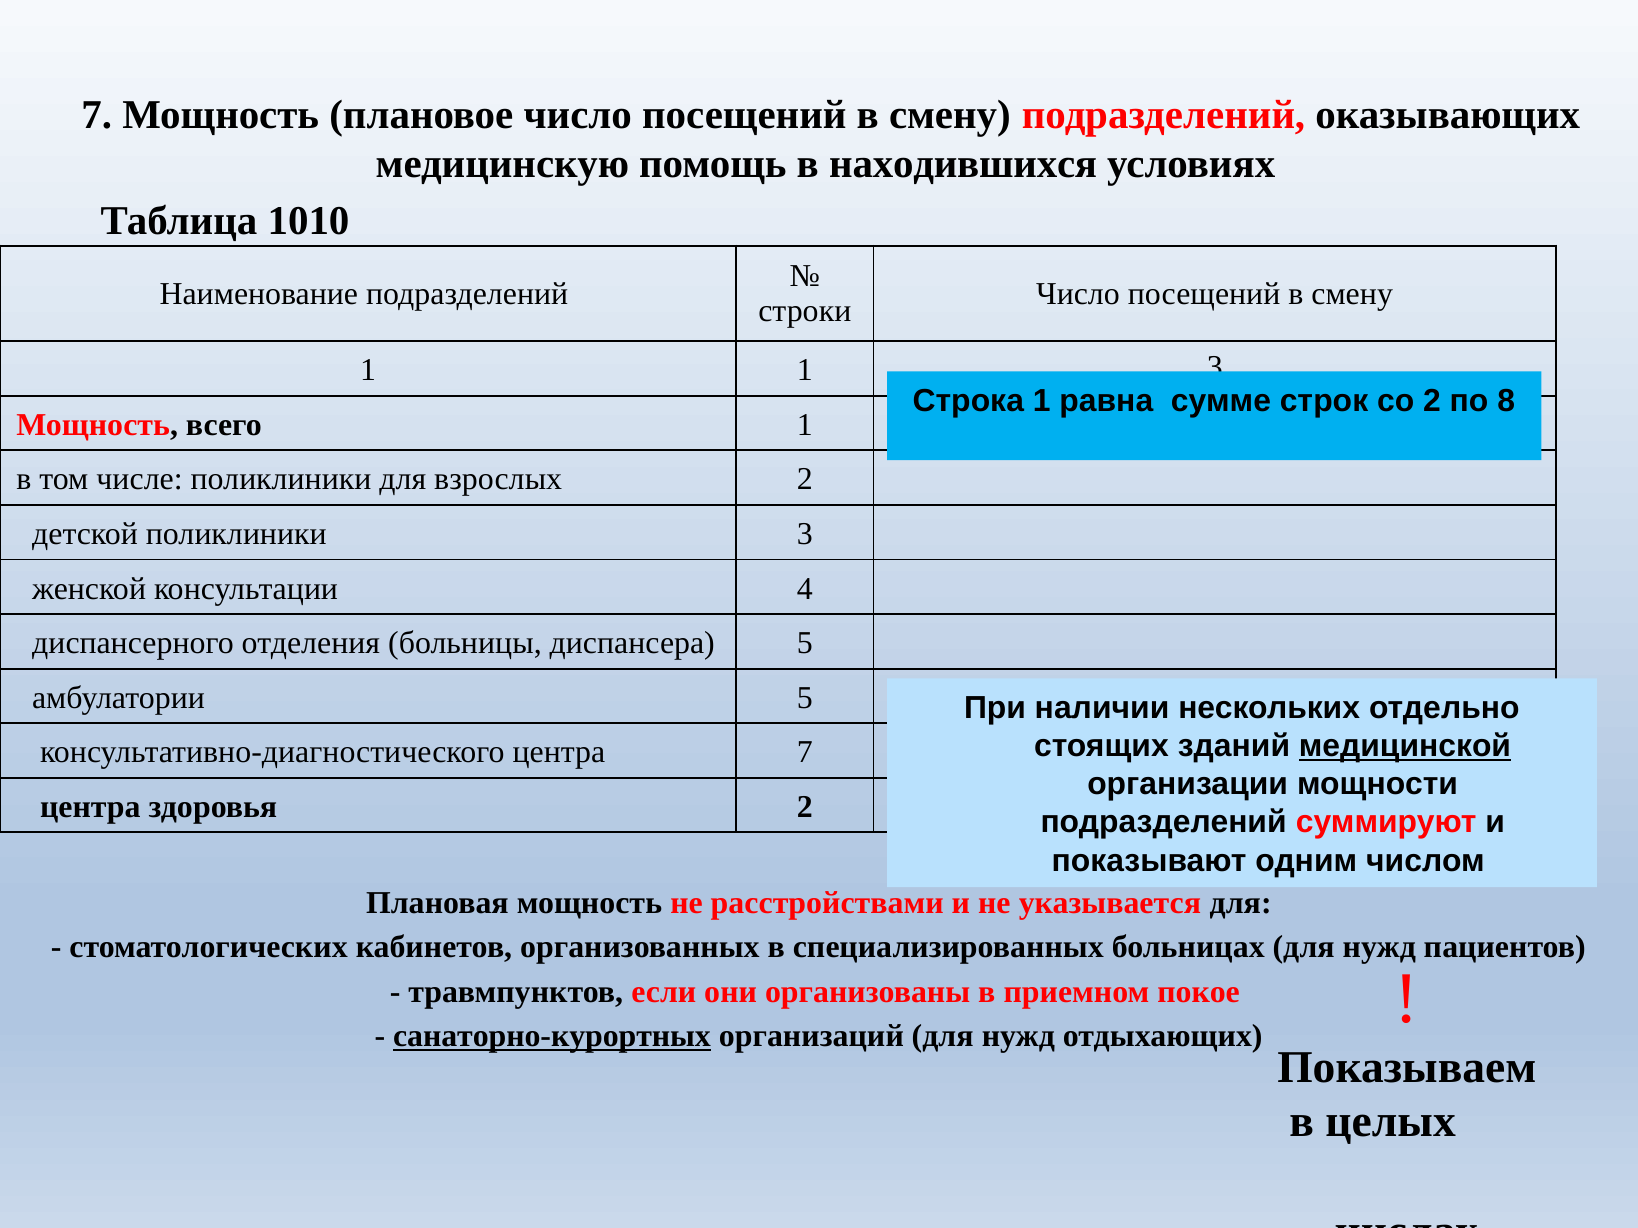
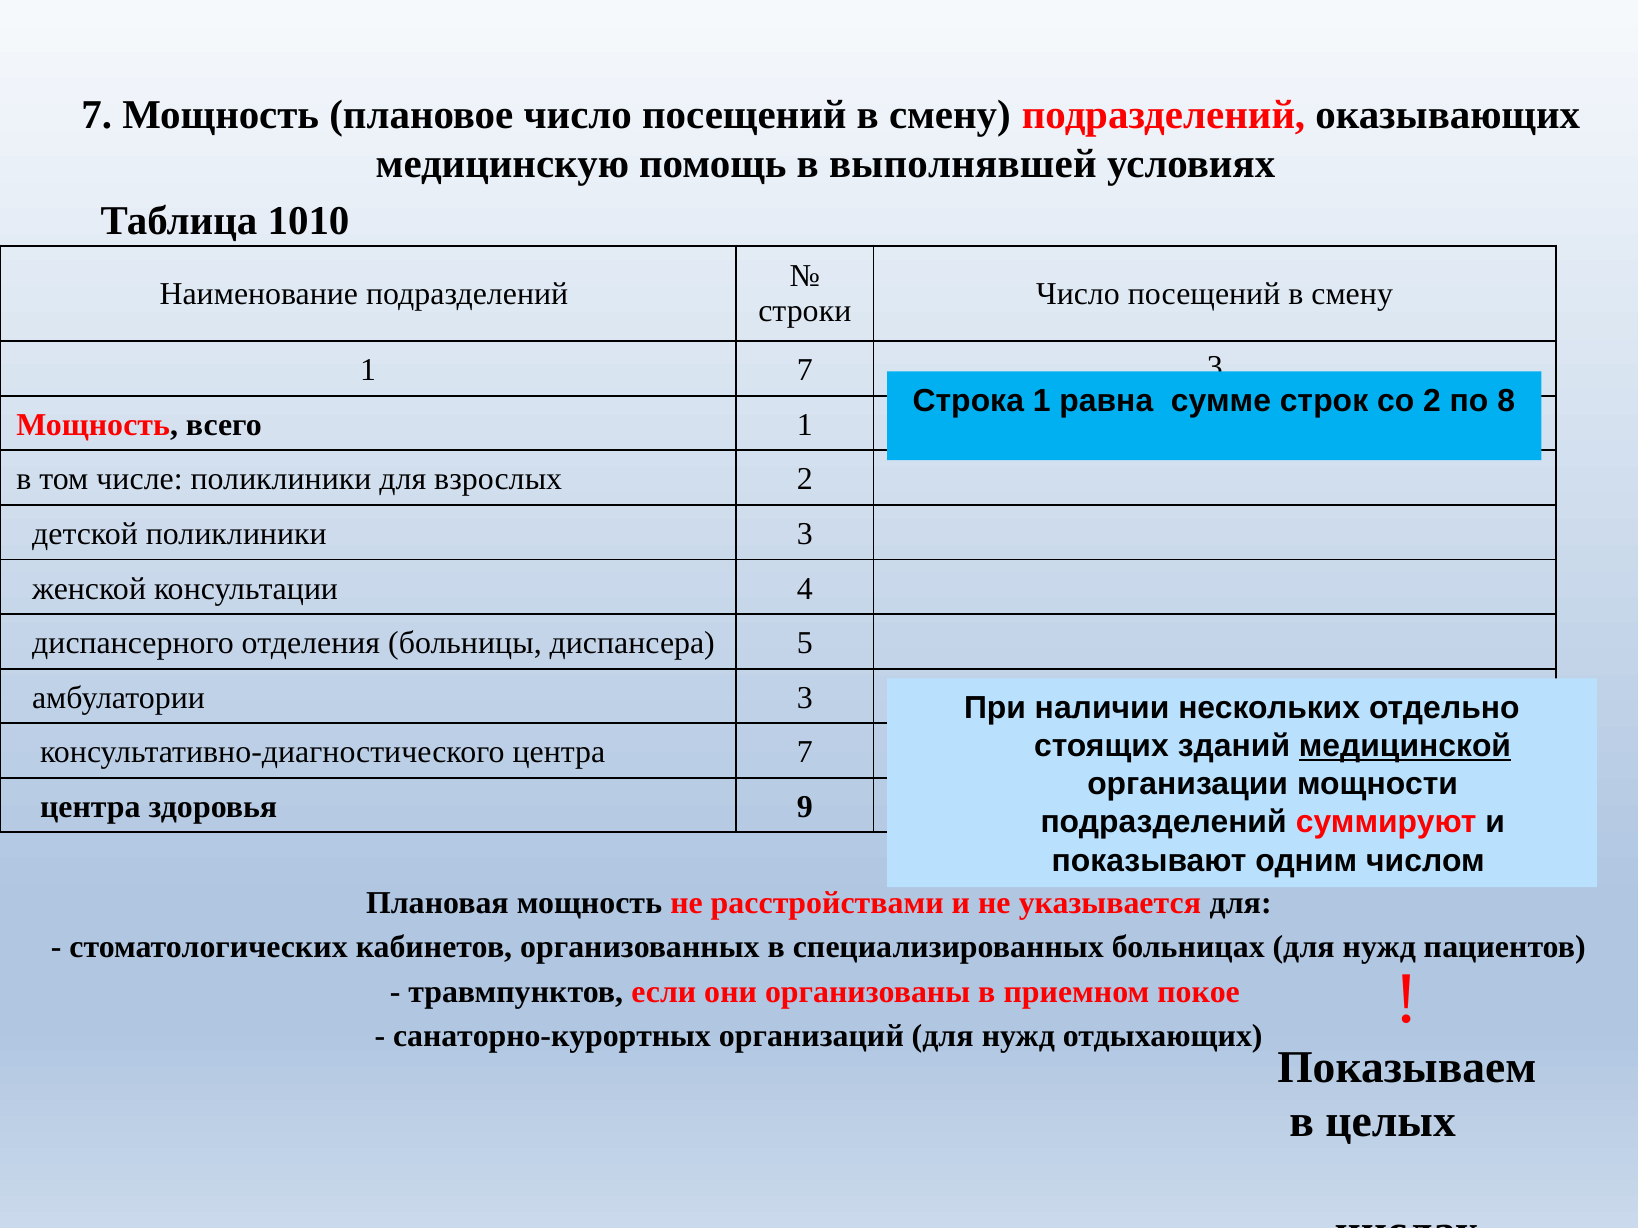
находившихся: находившихся -> выполнявшей (963, 164)
1 1: 1 -> 7 (805, 371)
амбулатории 5: 5 -> 3 (805, 698)
здоровья 2: 2 -> 9 (805, 807)
санаторно-курортных underline: present -> none (552, 1037)
